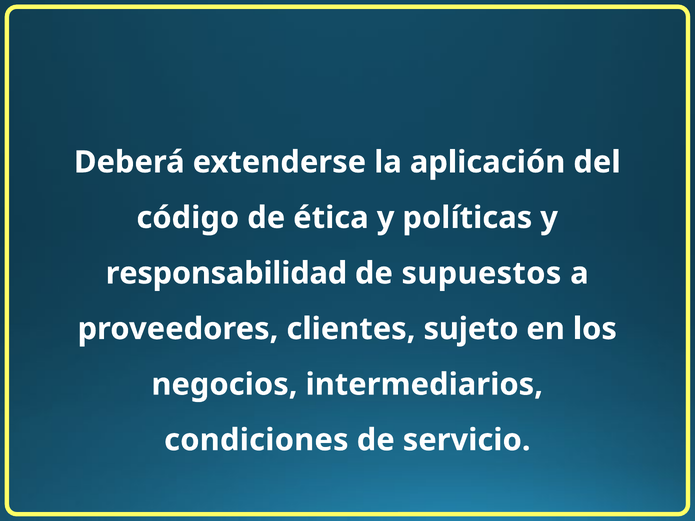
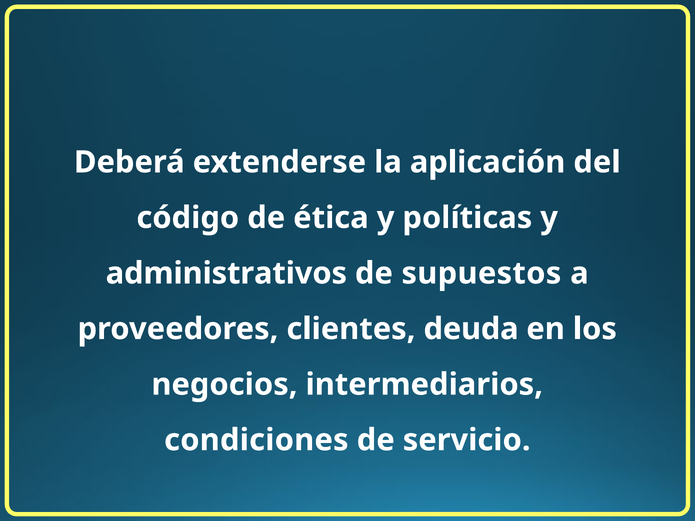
responsabilidad: responsabilidad -> administrativos (226, 273)
sujeto: sujeto -> deuda (471, 329)
